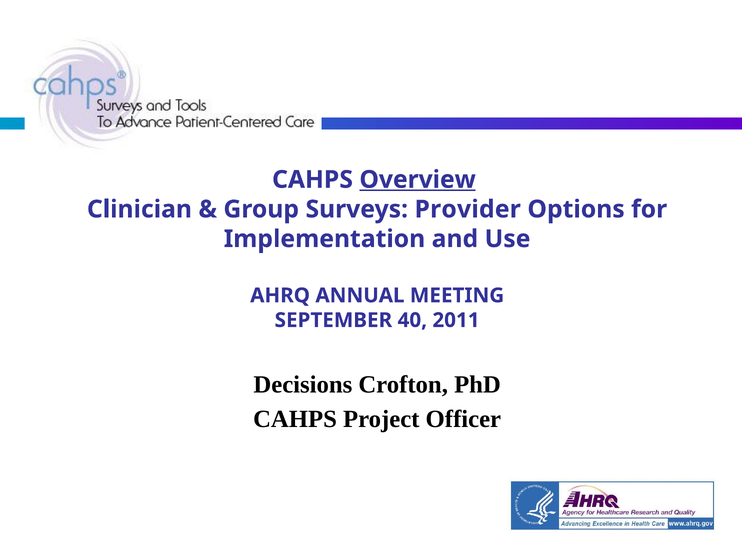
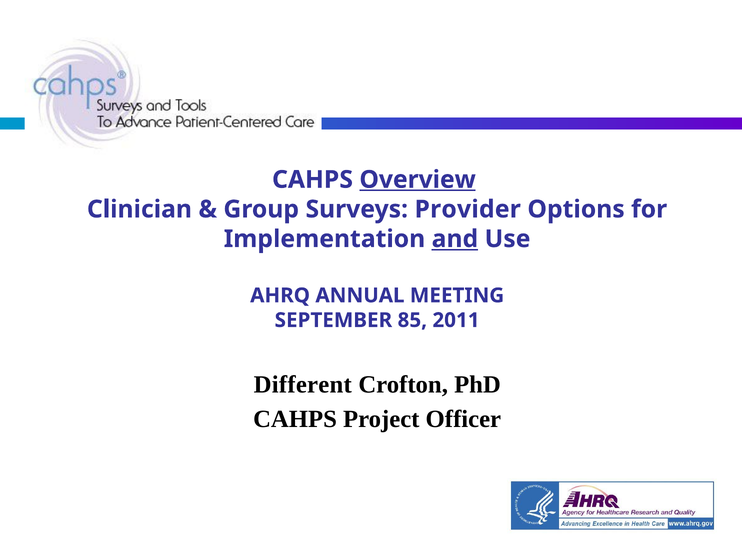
and underline: none -> present (455, 239)
40: 40 -> 85 (412, 320)
Decisions: Decisions -> Different (303, 385)
